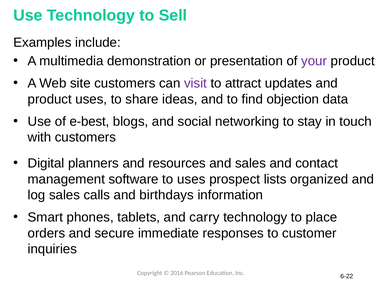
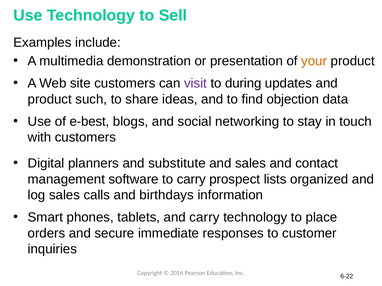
your colour: purple -> orange (314, 61)
attract: attract -> during (243, 83)
product uses: uses -> such (91, 99)
resources: resources -> substitute (177, 164)
to uses: uses -> carry (191, 179)
